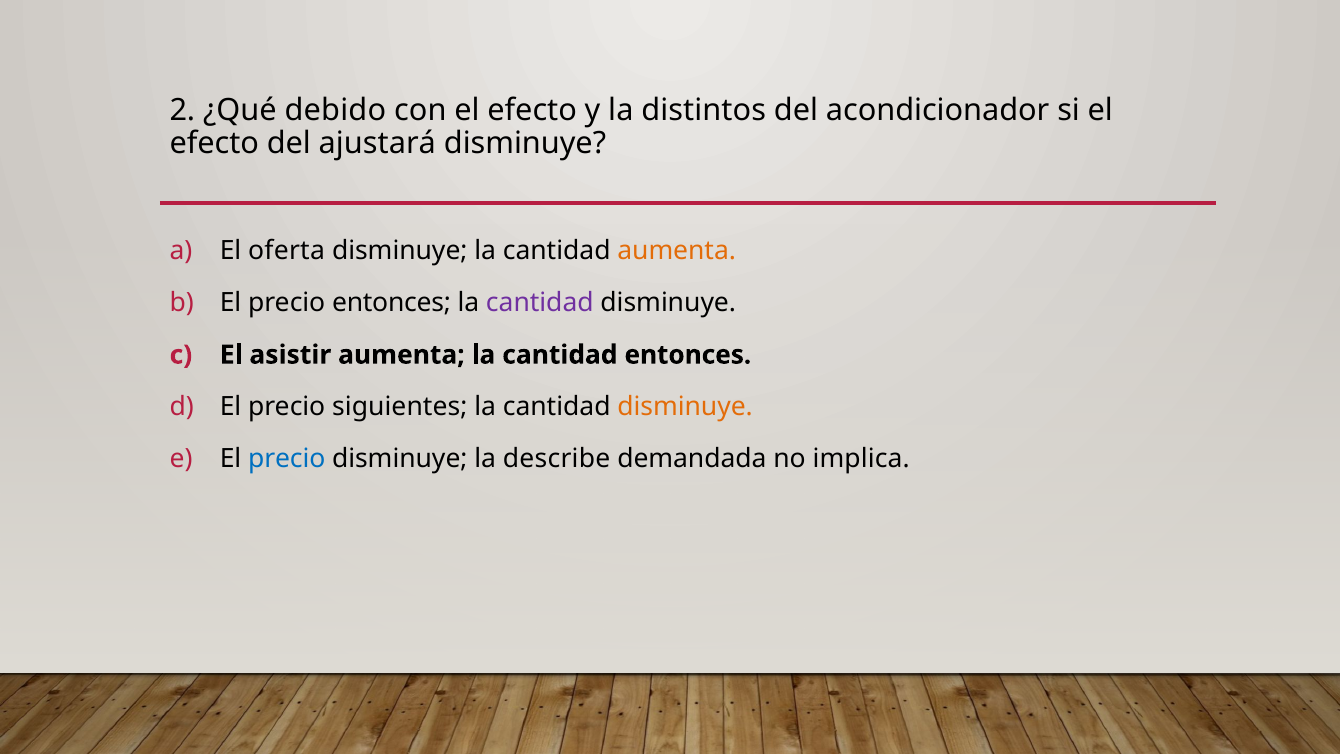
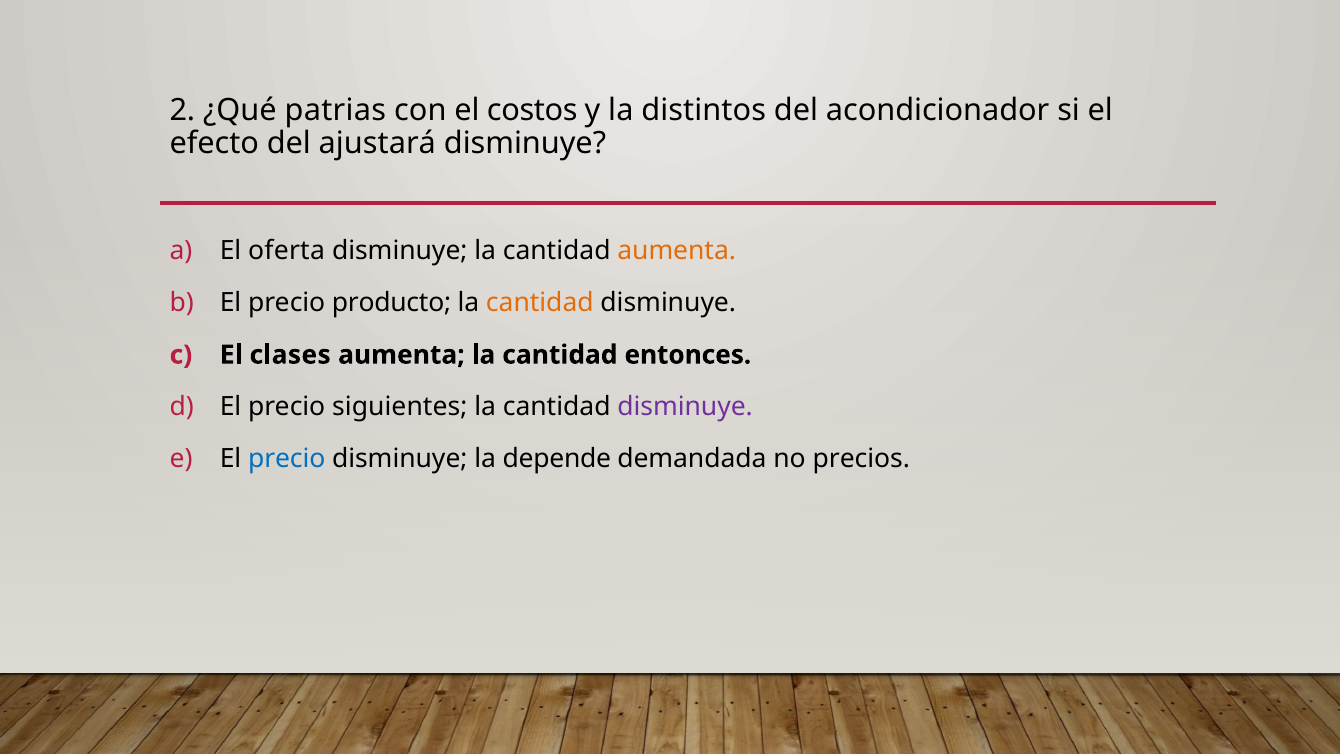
debido: debido -> patrias (335, 110)
con el efecto: efecto -> costos (532, 110)
precio entonces: entonces -> producto (391, 303)
cantidad colour: purple -> orange (540, 303)
asistir: asistir -> clases (290, 355)
disminuye colour: orange -> purple (685, 407)
describe: describe -> depende (557, 459)
implica: implica -> precios (861, 459)
